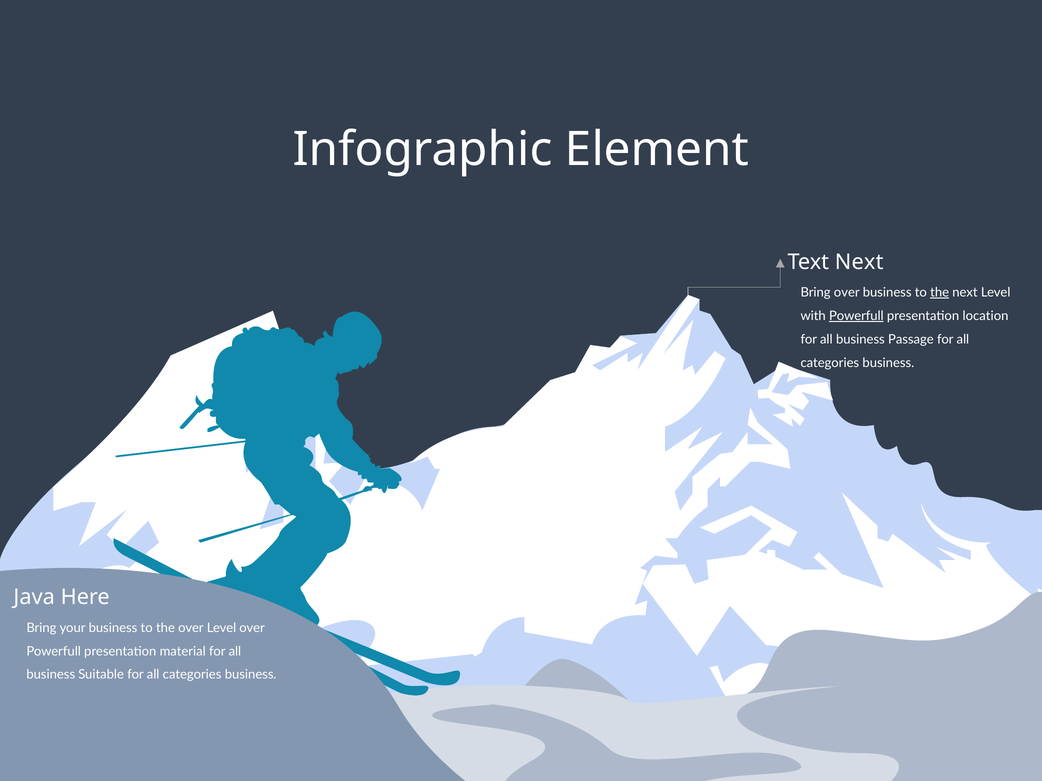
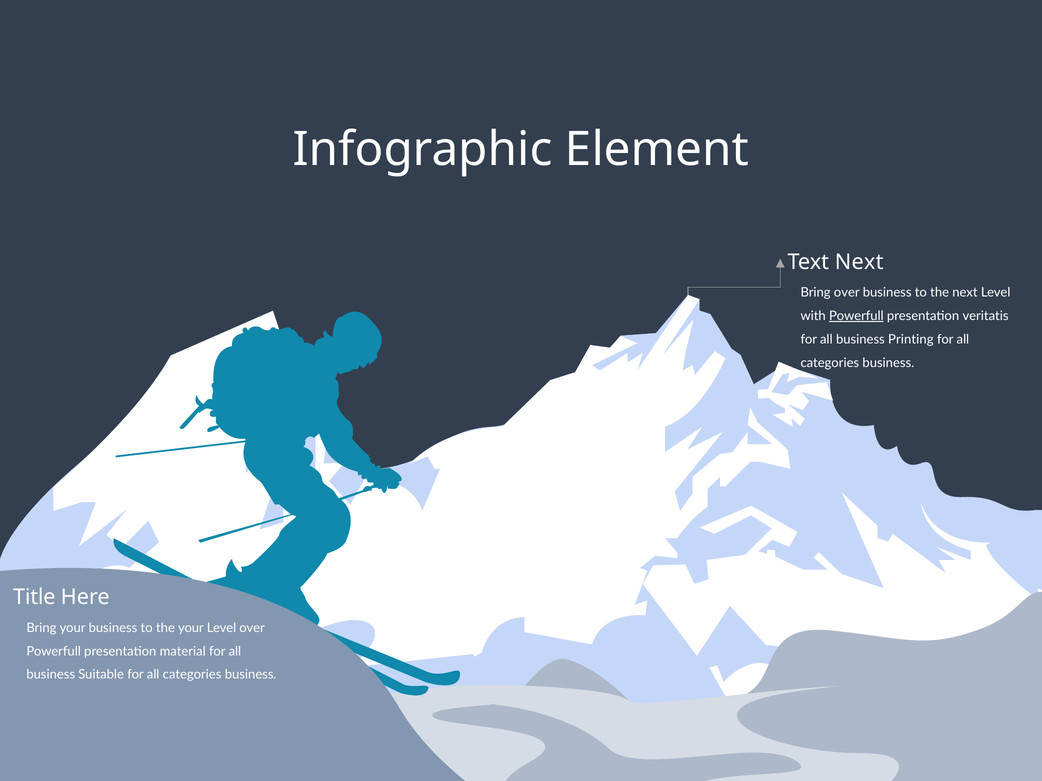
the underline: present -> none (940, 293)
location: location -> veritatis (986, 316)
Passage: Passage -> Printing (911, 340)
Java: Java -> Title (34, 598)
the over: over -> your (191, 628)
